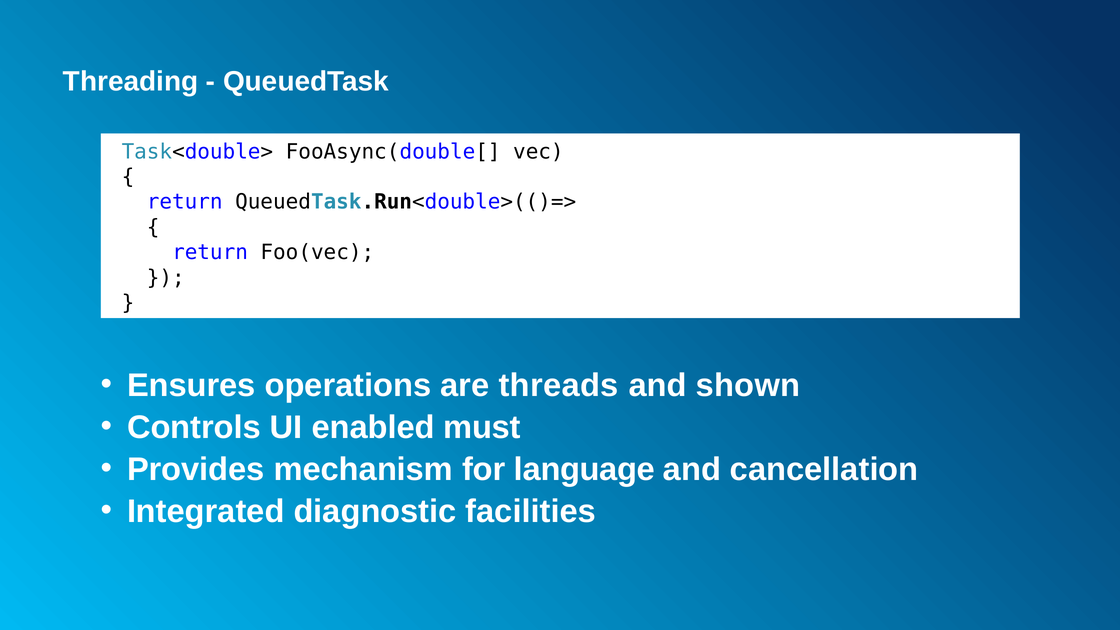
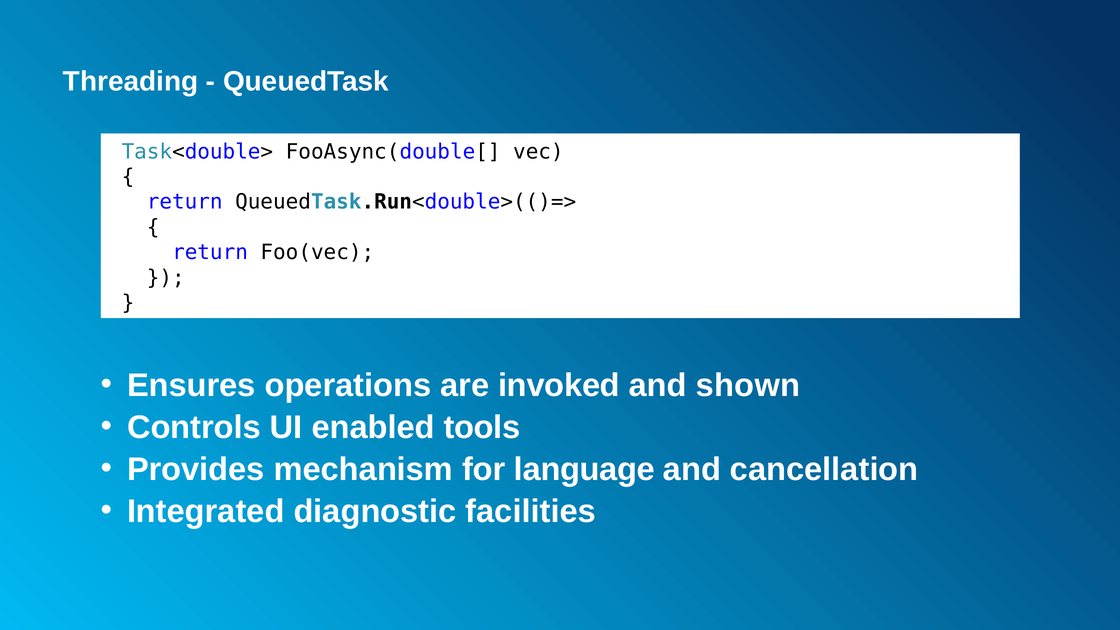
threads: threads -> invoked (559, 385)
must: must -> tools (482, 427)
